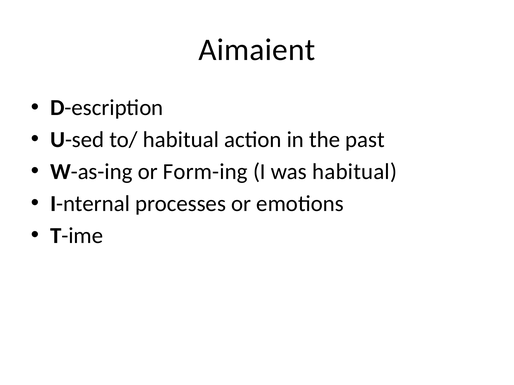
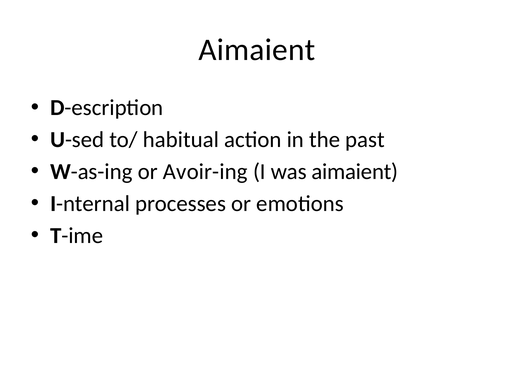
Form-ing: Form-ing -> Avoir-ing (205, 172)
was habitual: habitual -> aimaient (355, 172)
